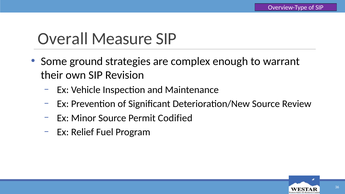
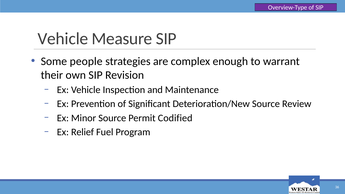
Overall: Overall -> Vehicle (63, 39)
ground: ground -> people (86, 61)
